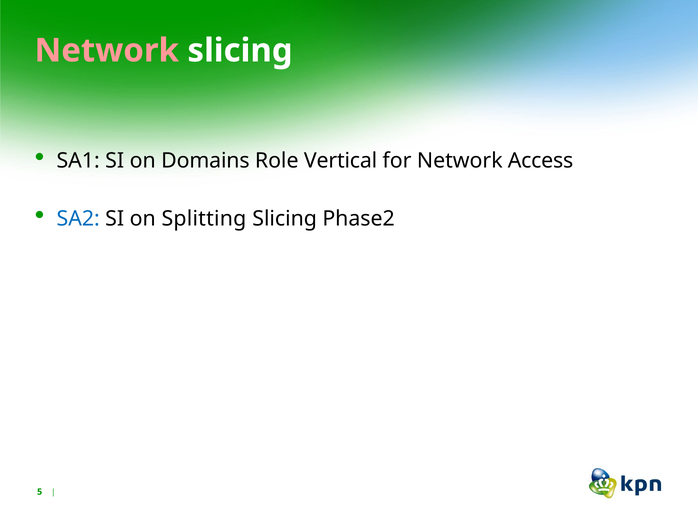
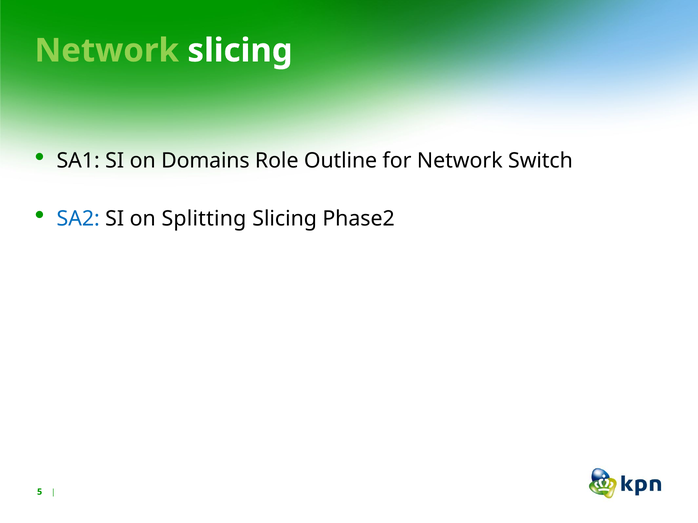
Network colour: pink -> light green (107, 51)
Vertical: Vertical -> Outline (341, 161)
Access: Access -> Switch (540, 161)
